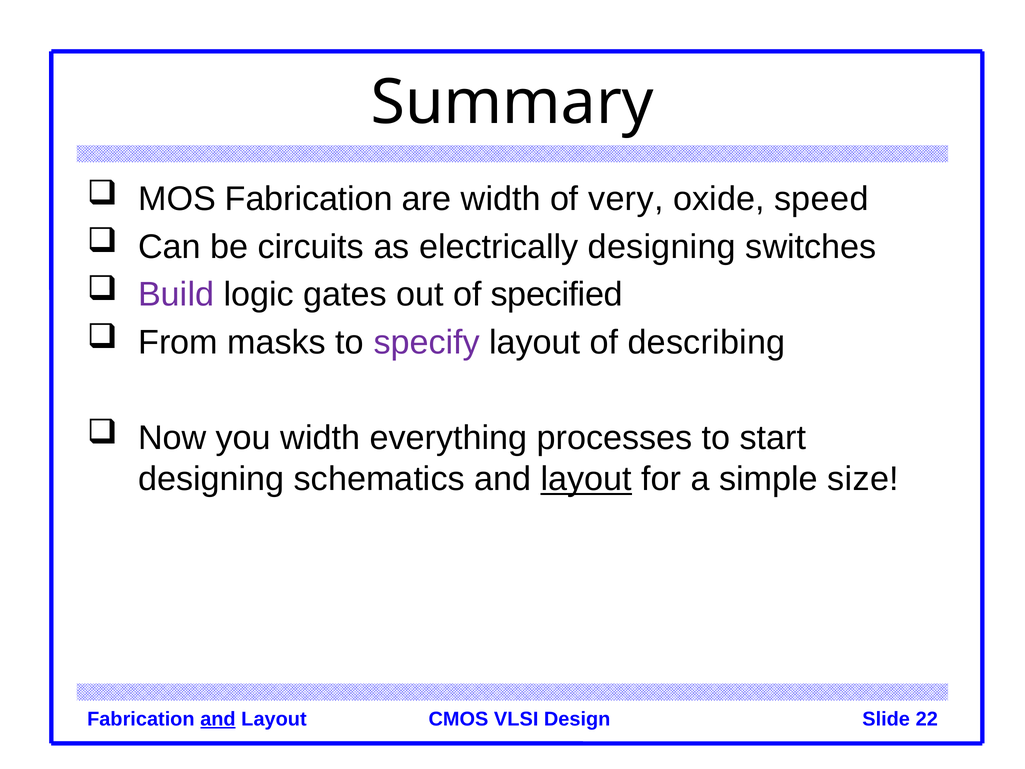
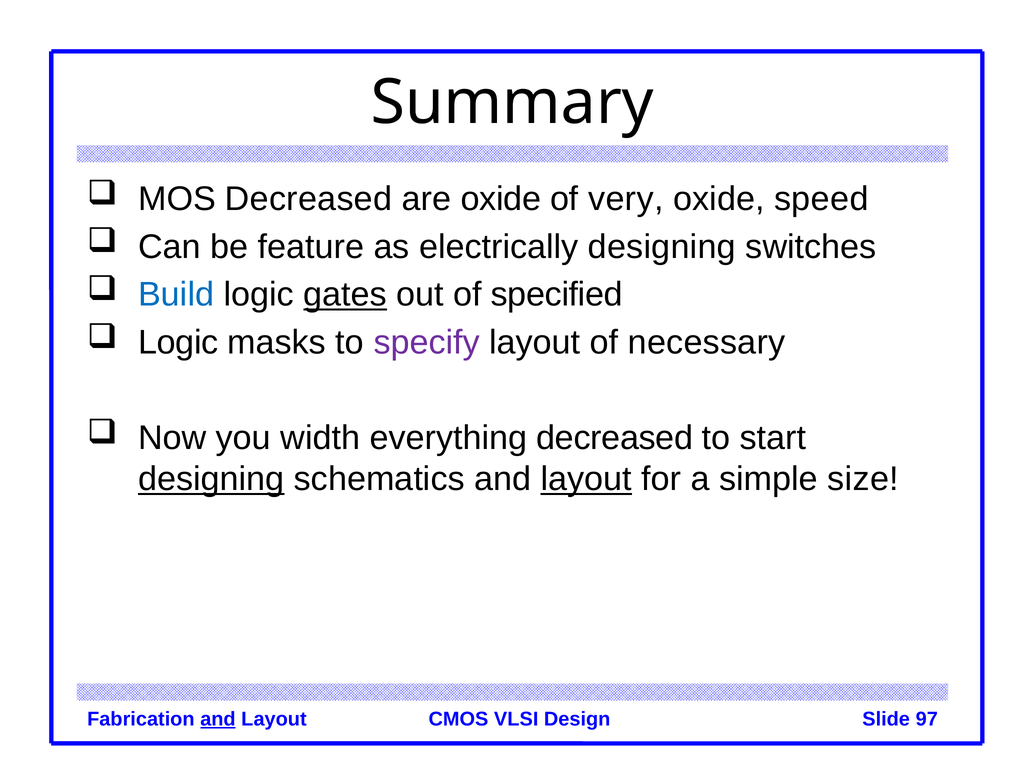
MOS Fabrication: Fabrication -> Decreased (309, 199)
are width: width -> oxide (501, 199)
circuits: circuits -> feature (311, 247)
Build colour: purple -> blue (176, 294)
gates underline: none -> present (345, 294)
From: From -> Logic (178, 342)
describing: describing -> necessary (706, 342)
everything processes: processes -> decreased (615, 438)
designing underline: none -> present (211, 479)
22: 22 -> 97 (927, 719)
